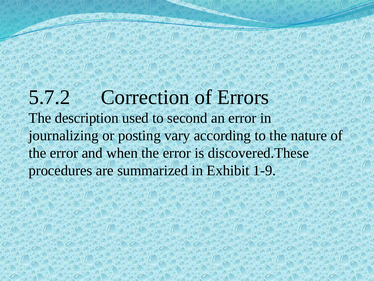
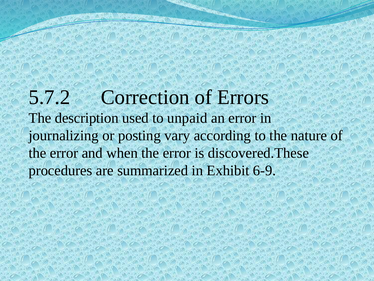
second: second -> unpaid (187, 118)
1-9: 1-9 -> 6-9 (264, 170)
